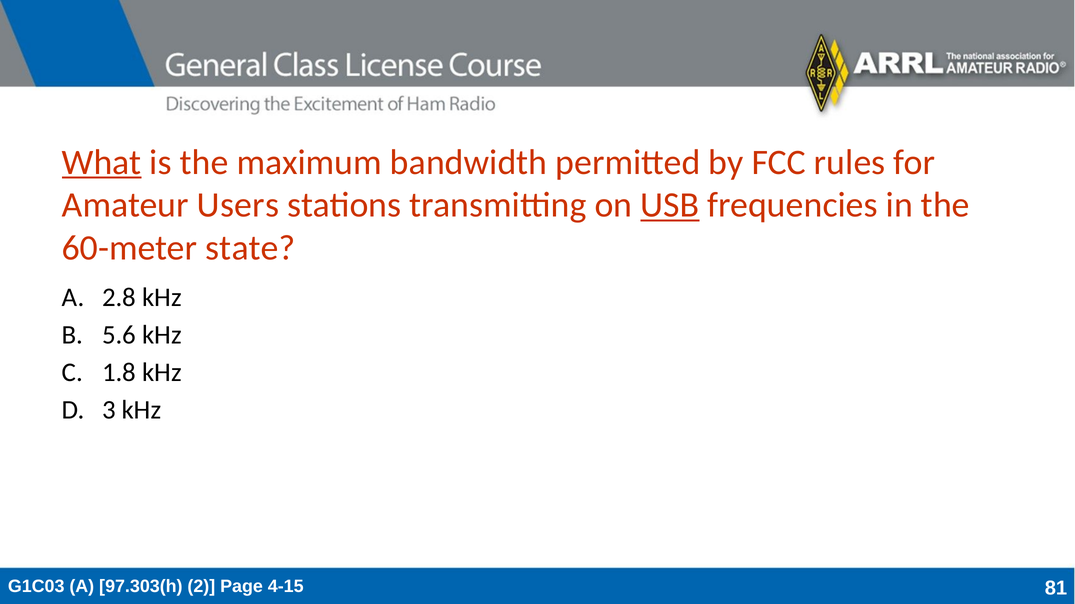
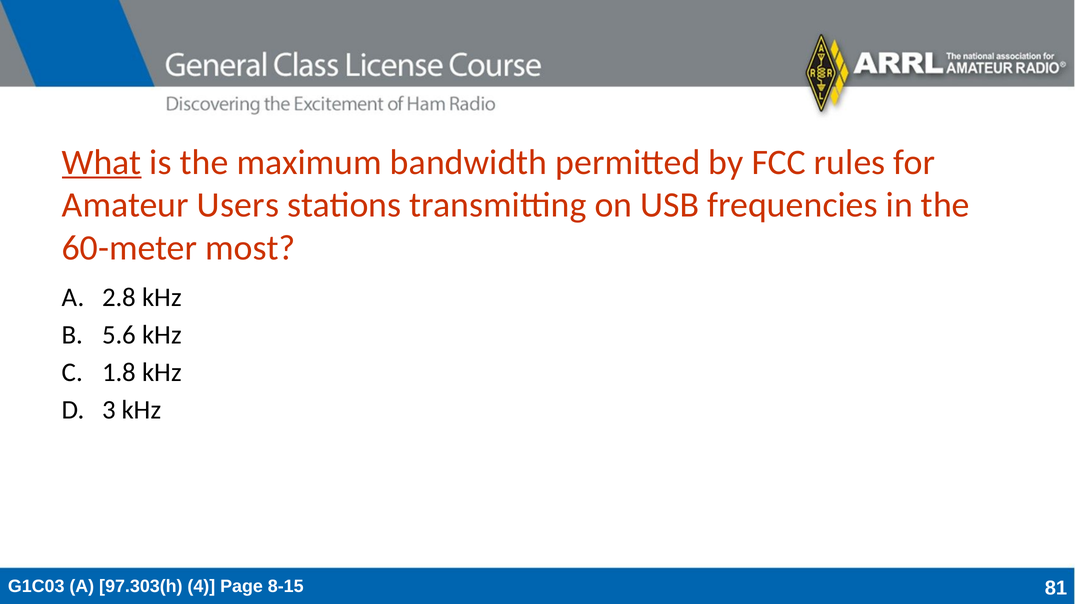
USB underline: present -> none (670, 205)
state: state -> most (250, 248)
2: 2 -> 4 (201, 587)
4-15: 4-15 -> 8-15 (286, 587)
